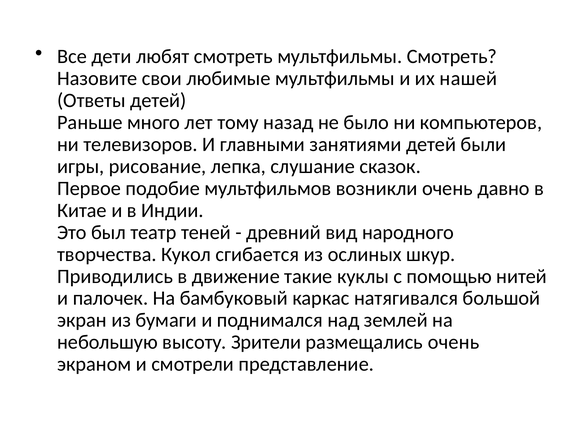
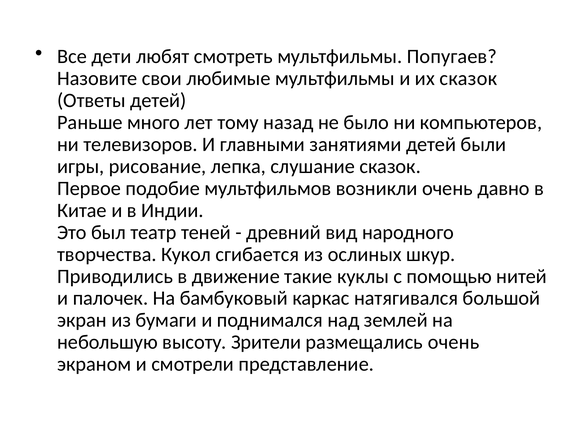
мультфильмы Смотреть: Смотреть -> Попугаев (452, 56)
их нашей: нашей -> сказок (468, 78)
